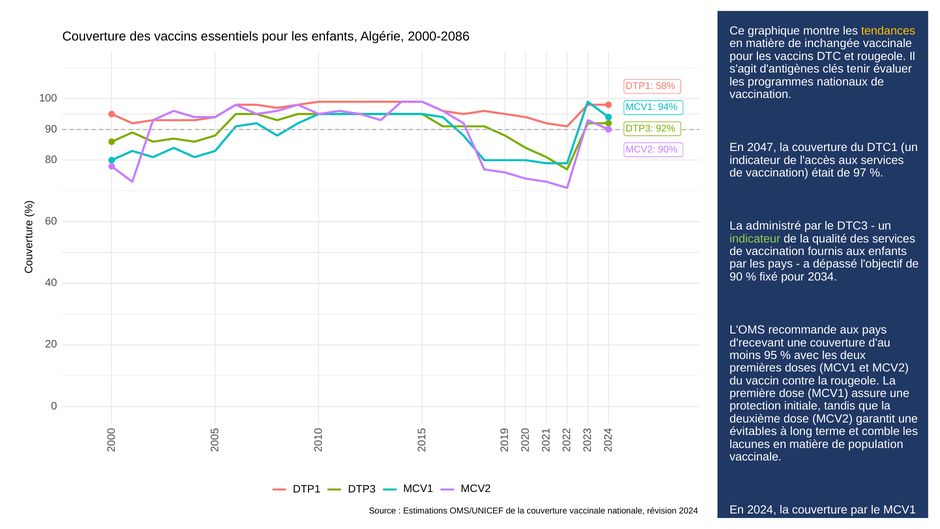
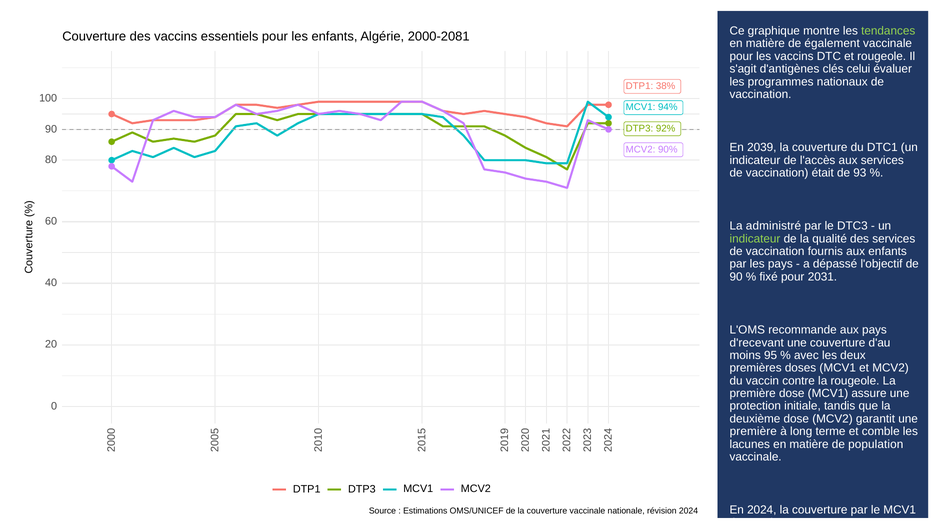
tendances colour: yellow -> light green (888, 31)
2000-2086: 2000-2086 -> 2000-2081 (439, 36)
de inchangée: inchangée -> également (832, 44)
tenir: tenir -> celui (858, 69)
58%: 58% -> 38% (666, 86)
2047: 2047 -> 2039 (762, 147)
97: 97 -> 93 (860, 173)
2034: 2034 -> 2031 (822, 277)
évitables: évitables -> première (753, 431)
